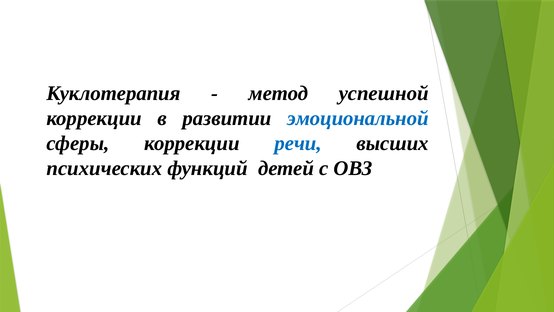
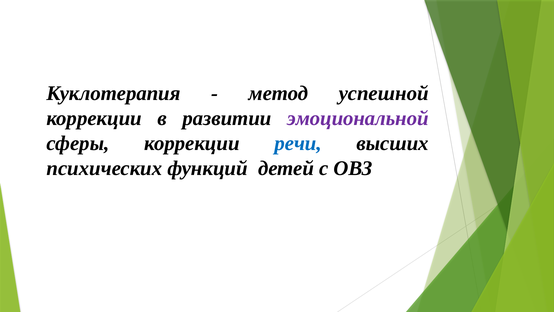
эмоциональной colour: blue -> purple (358, 118)
